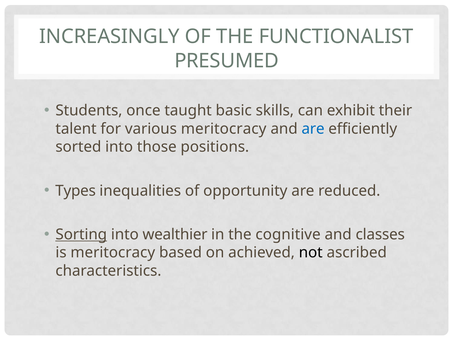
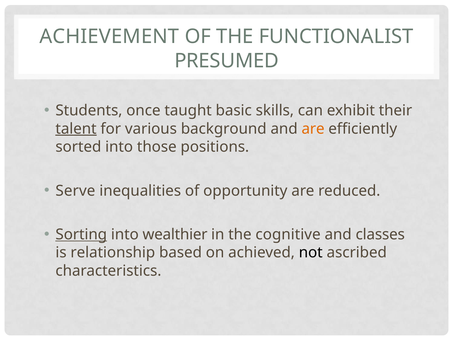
INCREASINGLY: INCREASINGLY -> ACHIEVEMENT (109, 36)
talent underline: none -> present (76, 129)
various meritocracy: meritocracy -> background (224, 129)
are colour: blue -> orange (313, 129)
Types: Types -> Serve (75, 191)
is meritocracy: meritocracy -> relationship (113, 252)
